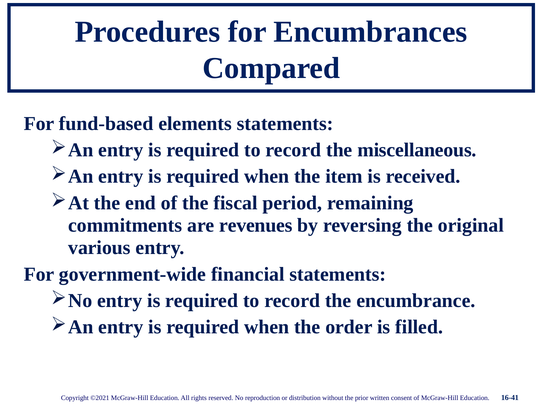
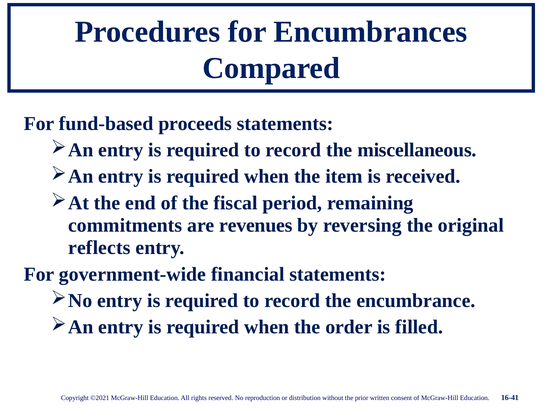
elements: elements -> proceeds (195, 124)
various: various -> reflects (99, 248)
